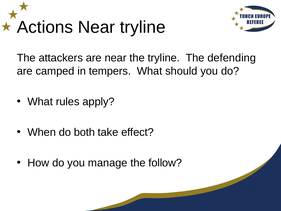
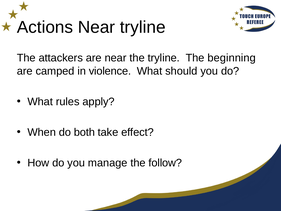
defending: defending -> beginning (232, 58)
tempers: tempers -> violence (110, 71)
